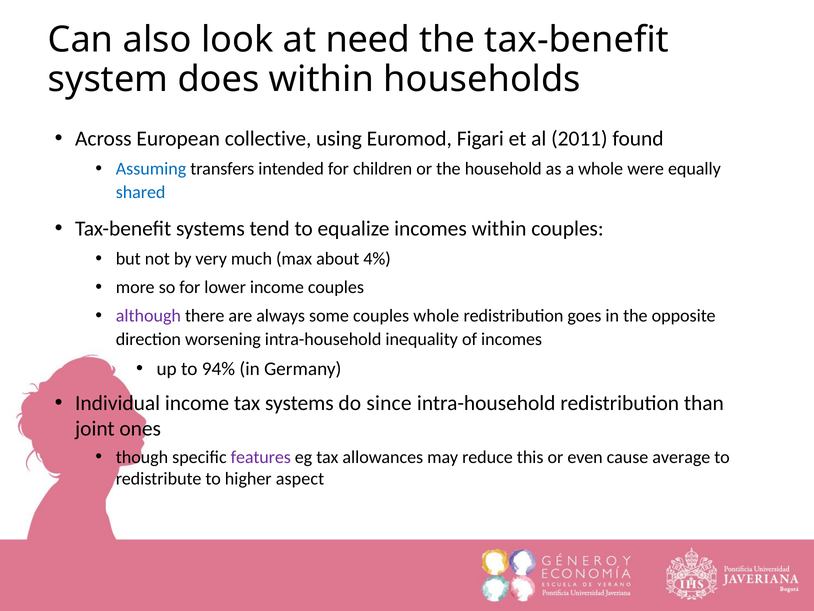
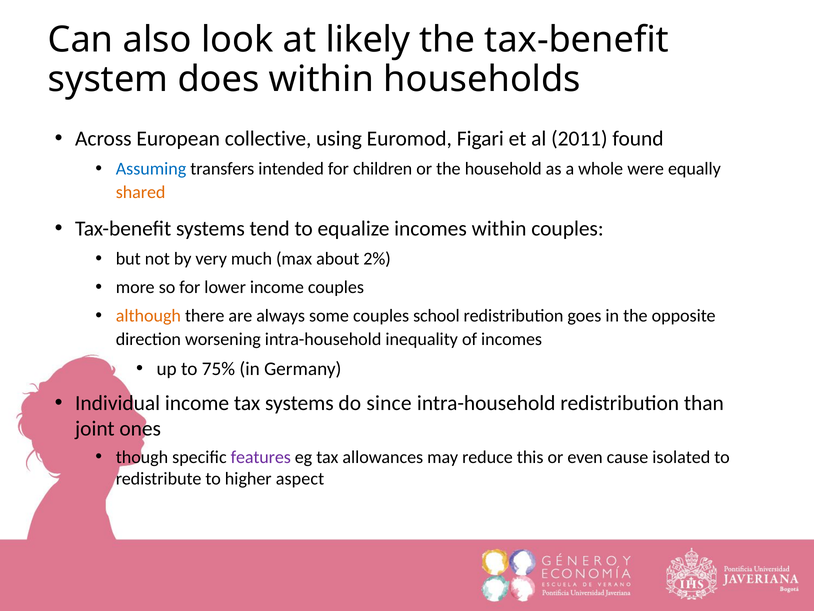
need: need -> likely (368, 40)
shared colour: blue -> orange (141, 192)
4%: 4% -> 2% (377, 259)
although colour: purple -> orange (148, 316)
couples whole: whole -> school (436, 316)
94%: 94% -> 75% (218, 368)
average: average -> isolated (681, 457)
